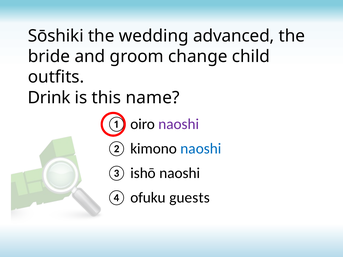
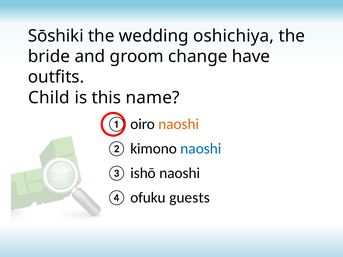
advanced: advanced -> oshichiya (234, 36)
child: child -> have (251, 57)
Drink: Drink -> Child (49, 98)
naoshi colour: purple -> orange (179, 124)
